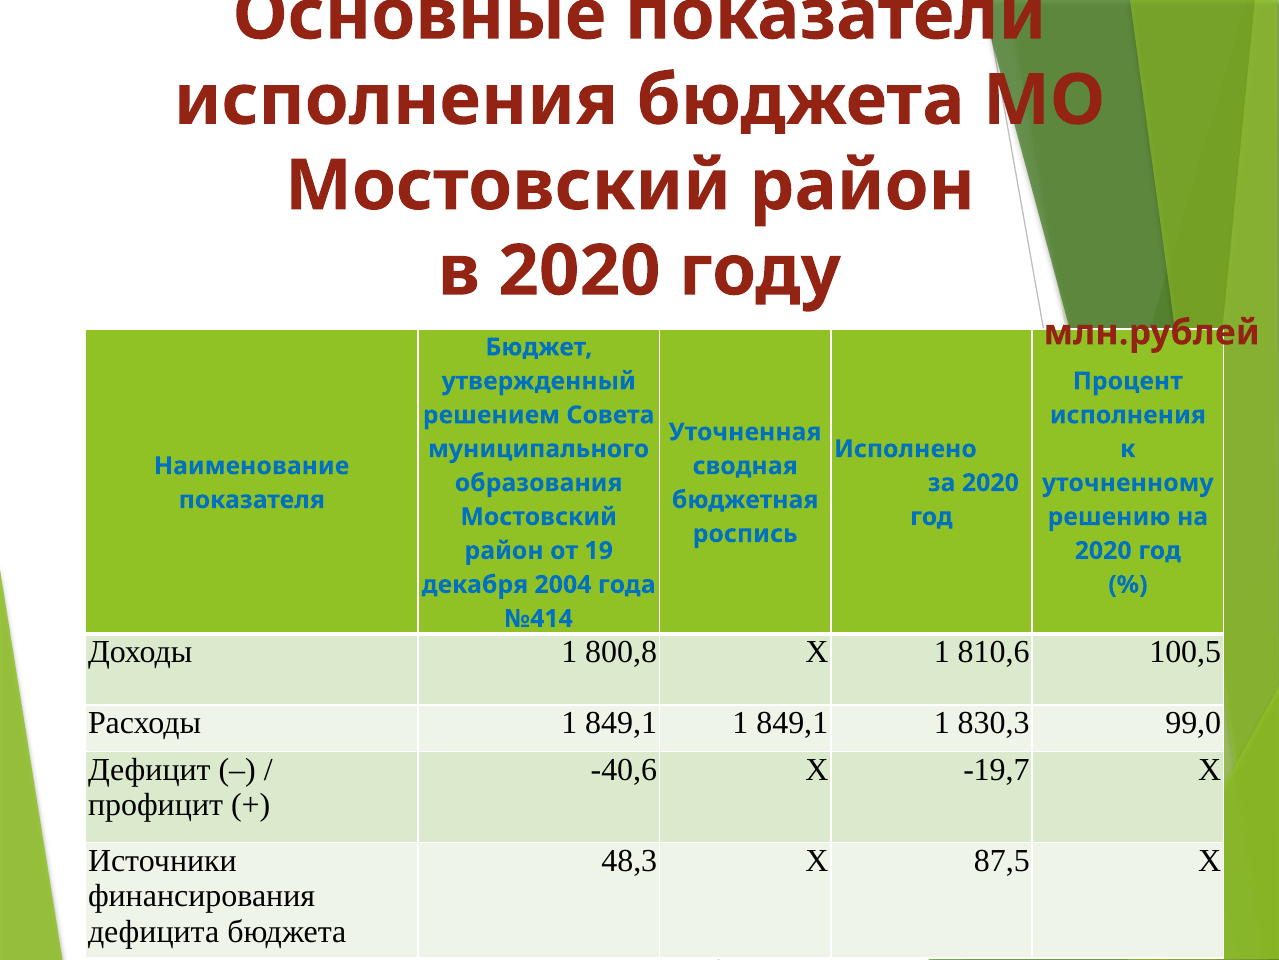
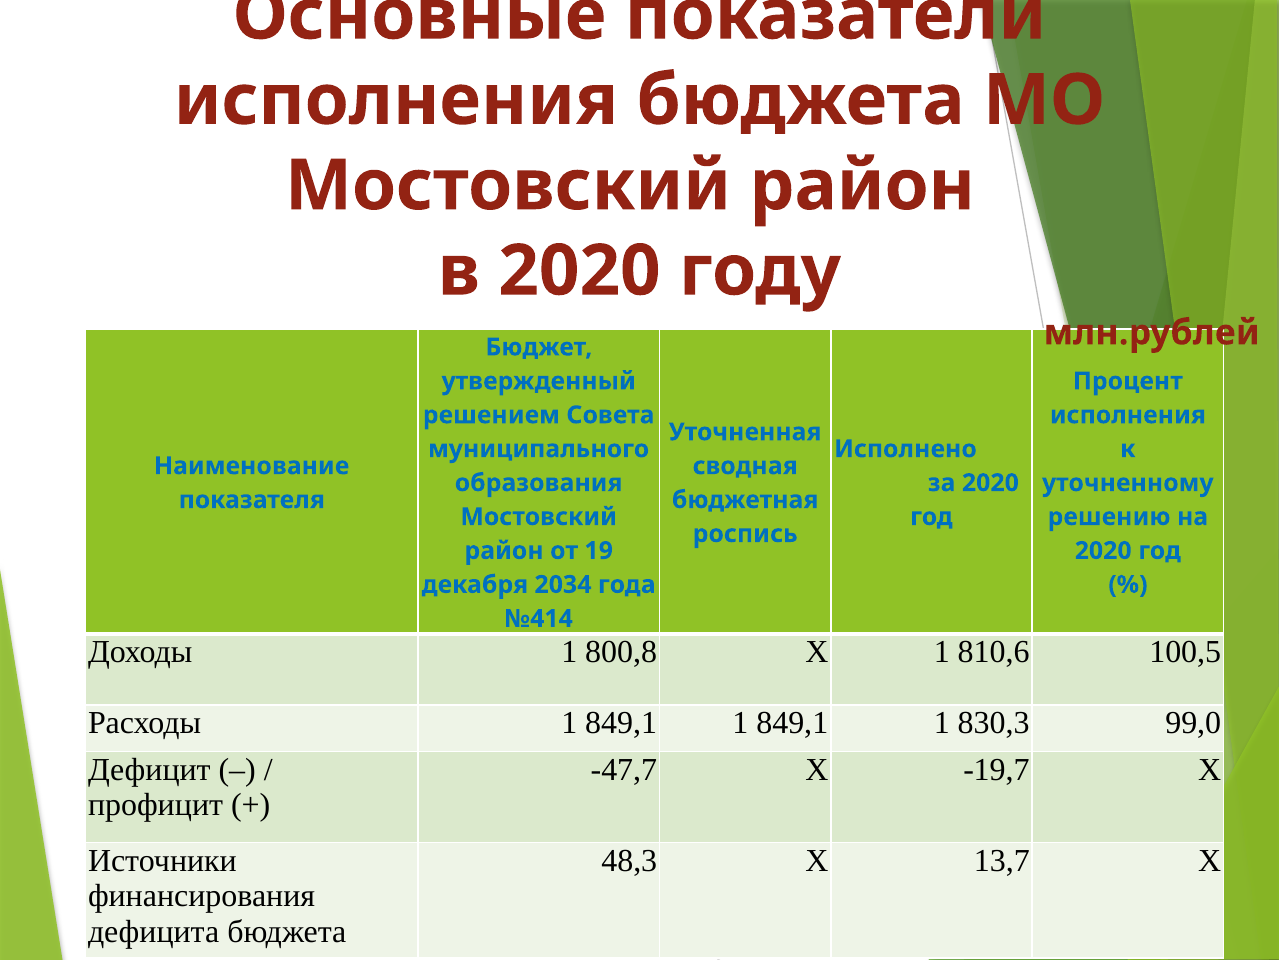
2004: 2004 -> 2034 (563, 584)
-40,6: -40,6 -> -47,7 (624, 769)
87,5: 87,5 -> 13,7 (1002, 860)
